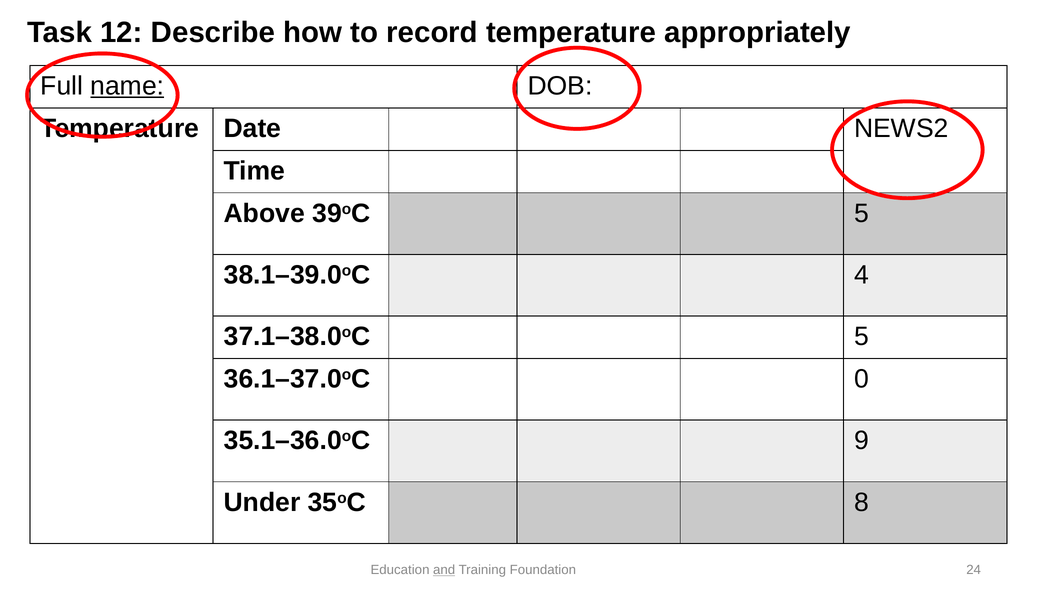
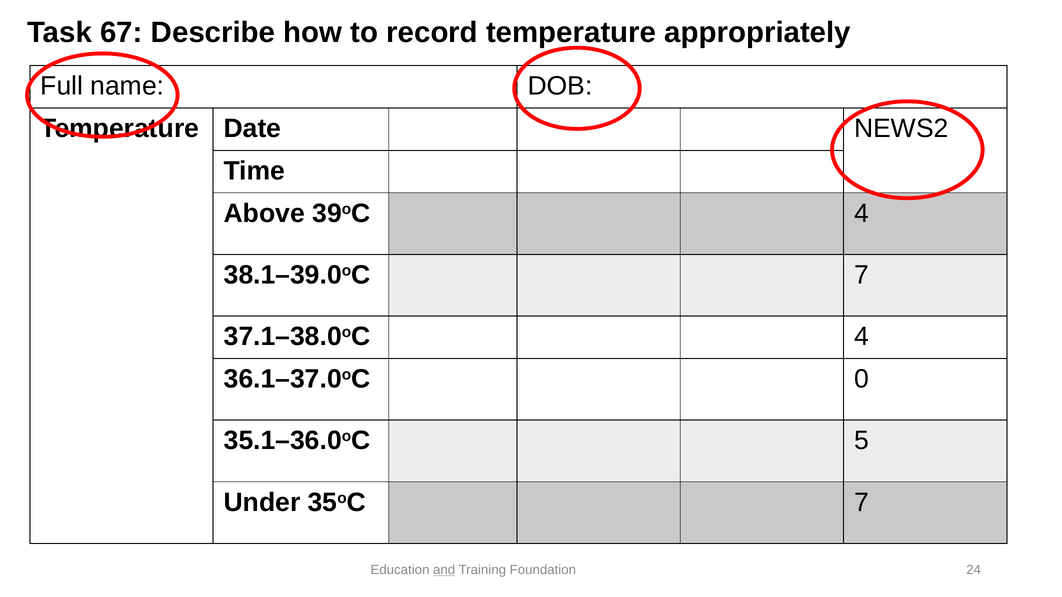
12: 12 -> 67 (121, 33)
name underline: present -> none (127, 86)
39oC 5: 5 -> 4 (862, 213)
38.1–39.0oC 4: 4 -> 7 (862, 275)
37.1–38.0oC 5: 5 -> 4 (862, 337)
9: 9 -> 5 (862, 441)
35oC 8: 8 -> 7 (862, 503)
